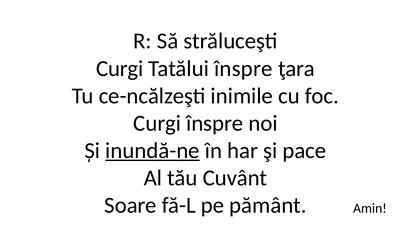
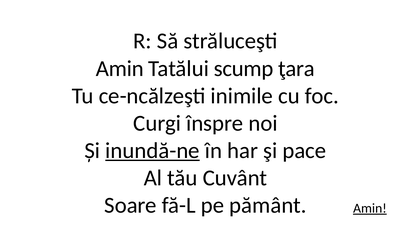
Curgi: Curgi -> Amin (120, 69)
Tatălui înspre: înspre -> scump (244, 69)
Amin underline: none -> present (370, 208)
